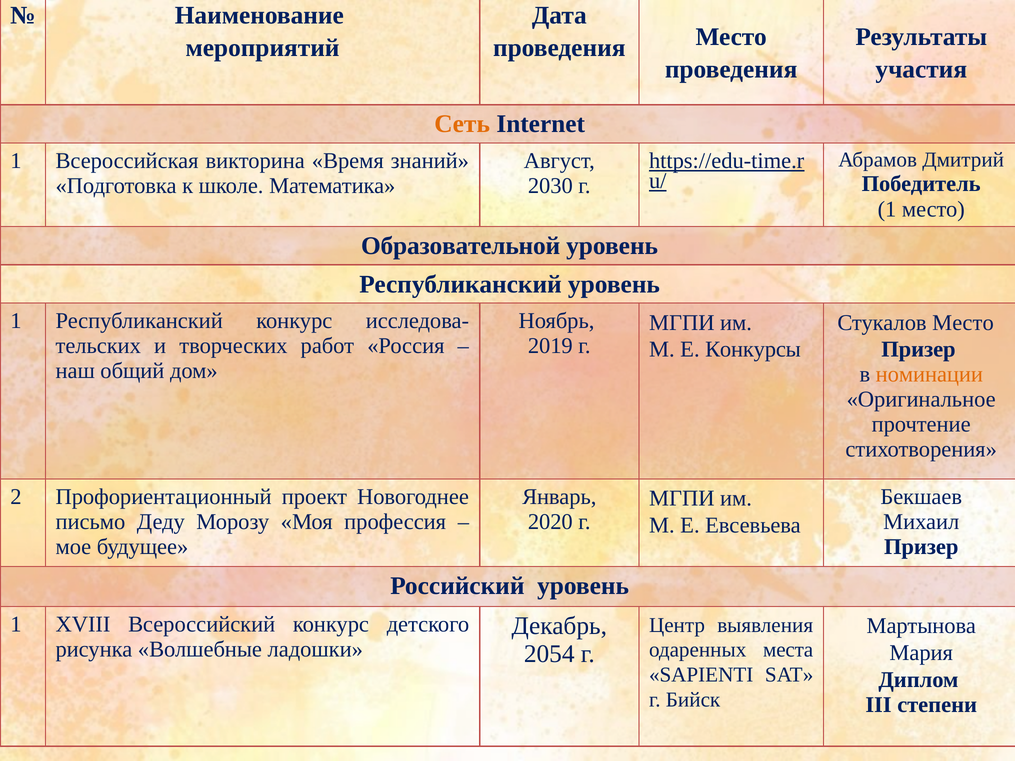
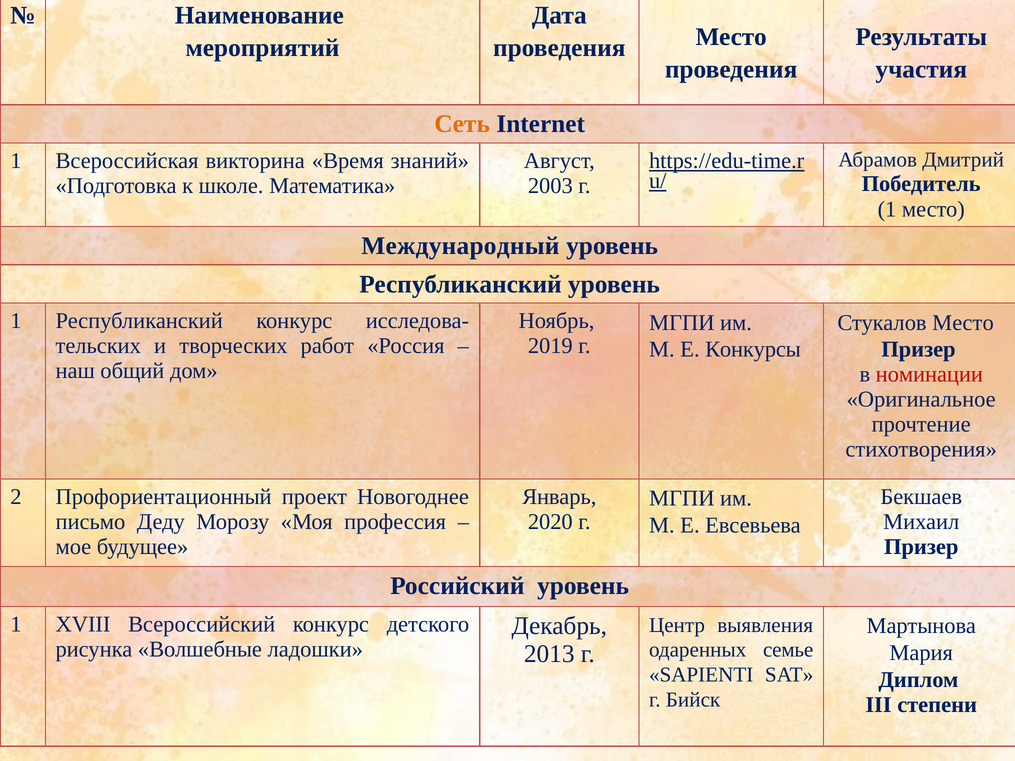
2030: 2030 -> 2003 (550, 186)
Образовательной: Образовательной -> Международный (460, 246)
номинации colour: orange -> red (929, 375)
места: места -> семье (788, 650)
2054: 2054 -> 2013 (549, 654)
